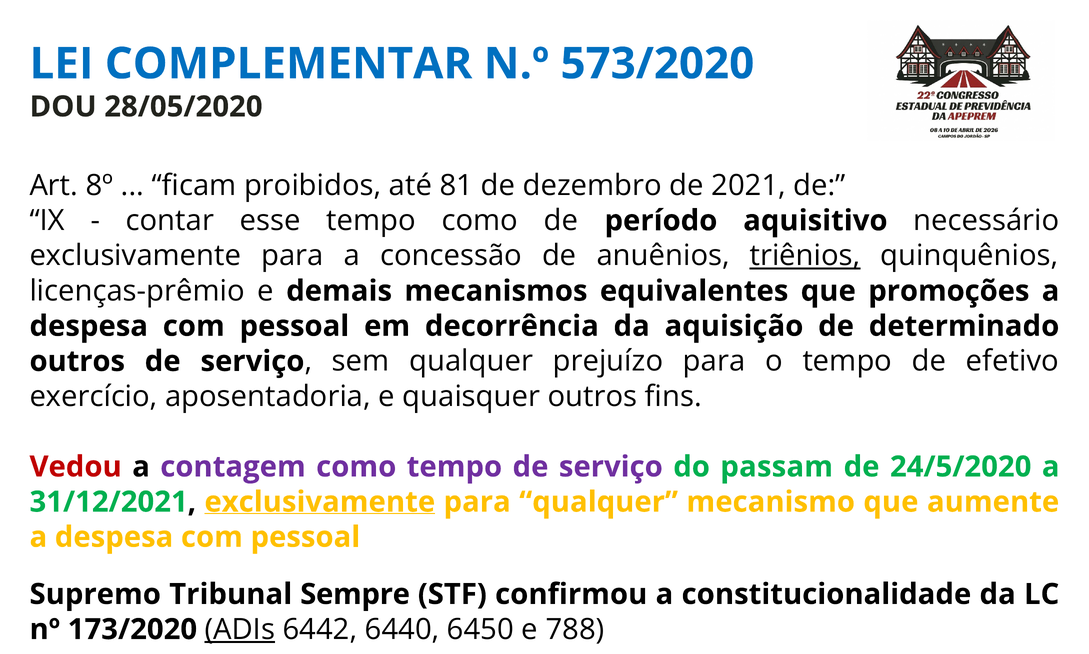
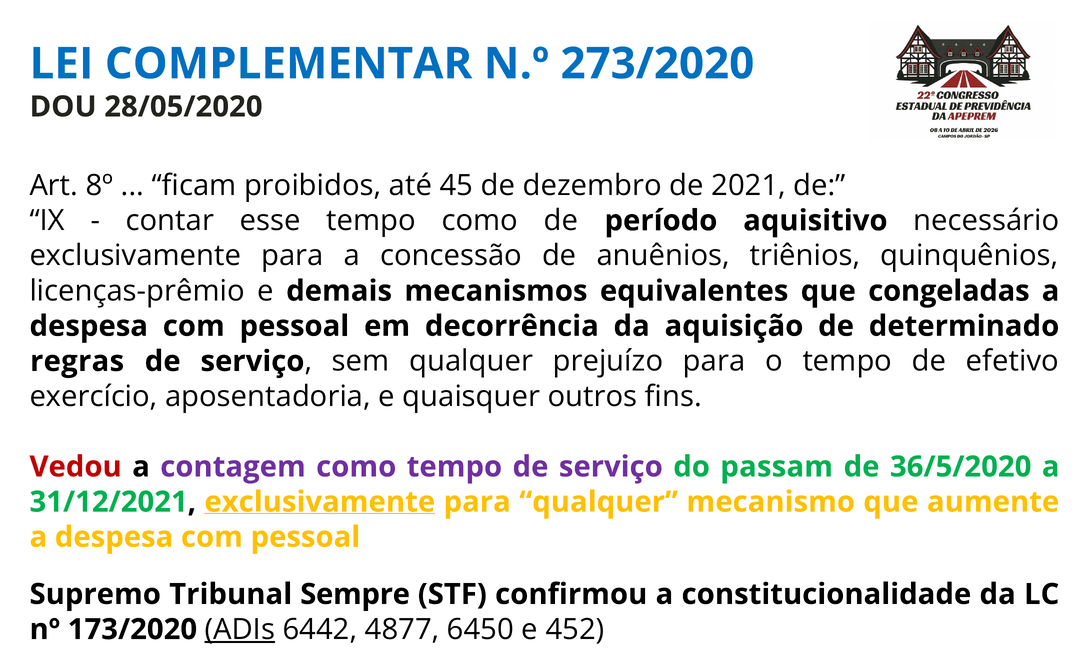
573/2020: 573/2020 -> 273/2020 (657, 64)
81: 81 -> 45 (456, 185)
triênios underline: present -> none (805, 256)
promoções: promoções -> congeladas (949, 291)
outros: outros -> regras (77, 361)
24/5/2020: 24/5/2020 -> 36/5/2020 (961, 466)
6440: 6440 -> 4877 (402, 629)
788: 788 -> 452 (575, 629)
